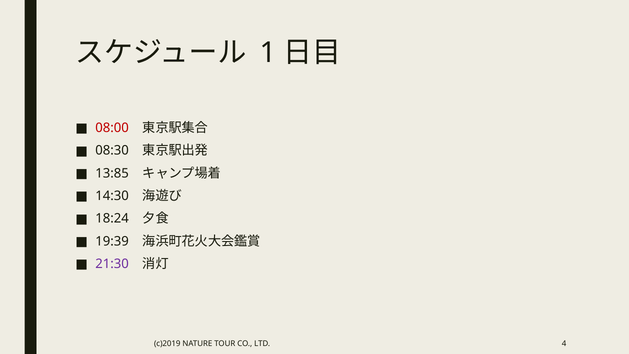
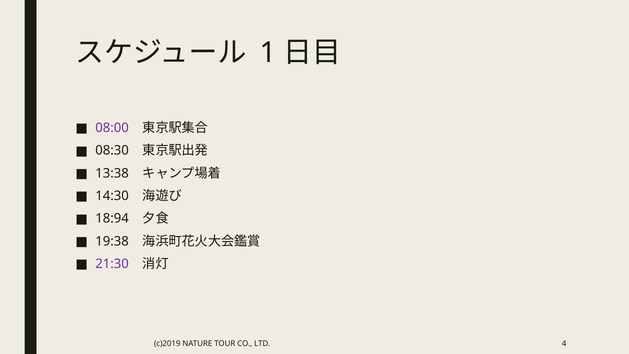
08:00 colour: red -> purple (112, 128)
13:85: 13:85 -> 13:38 (112, 173)
18:24: 18:24 -> 18:94 (112, 218)
19:39: 19:39 -> 19:38 (112, 241)
